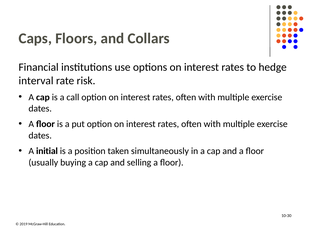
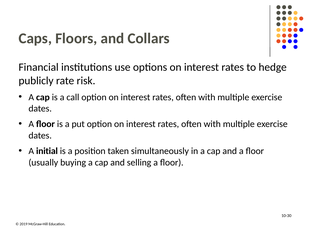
interval: interval -> publicly (36, 81)
